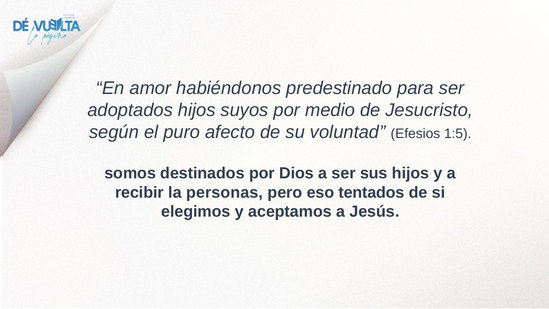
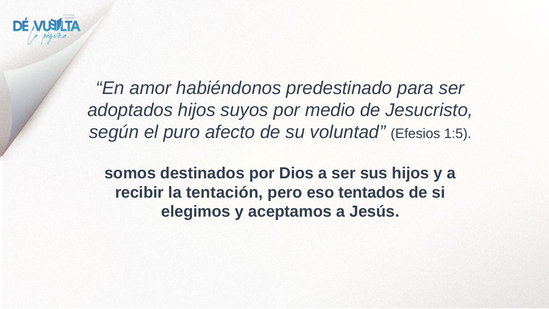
personas: personas -> tentación (225, 192)
